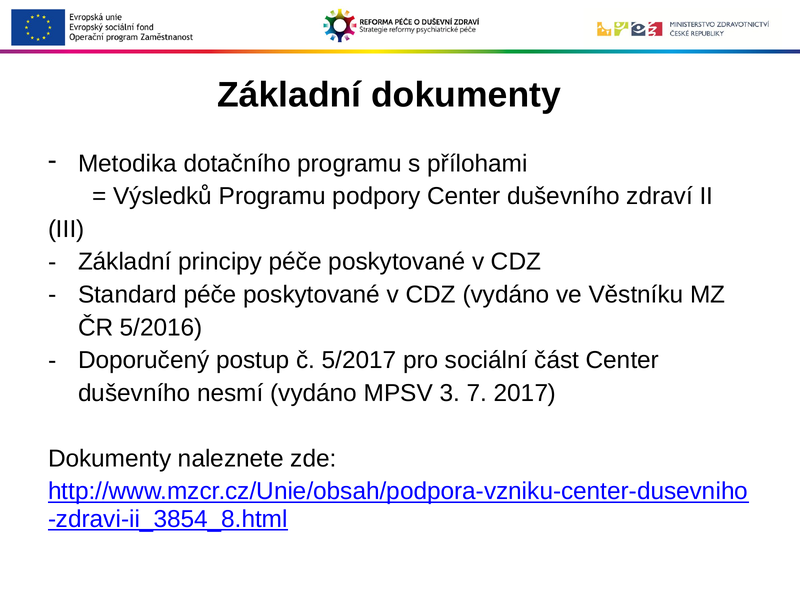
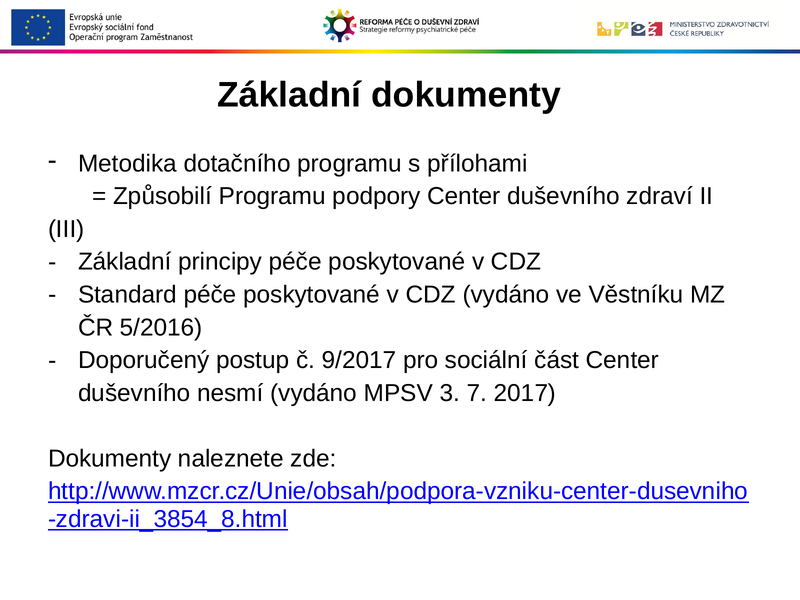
Výsledků: Výsledků -> Způsobilí (163, 196)
5/2017: 5/2017 -> 9/2017 (359, 360)
